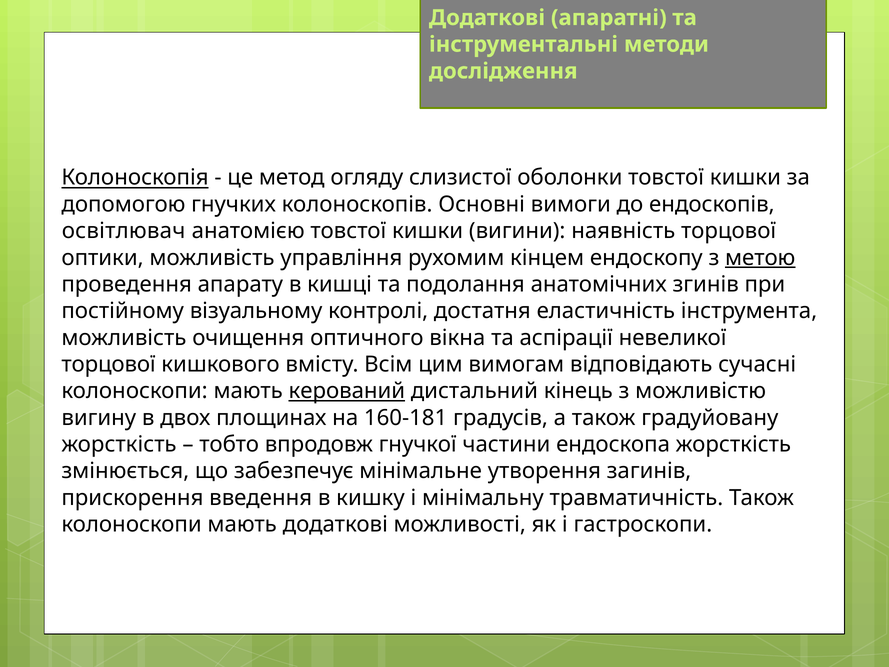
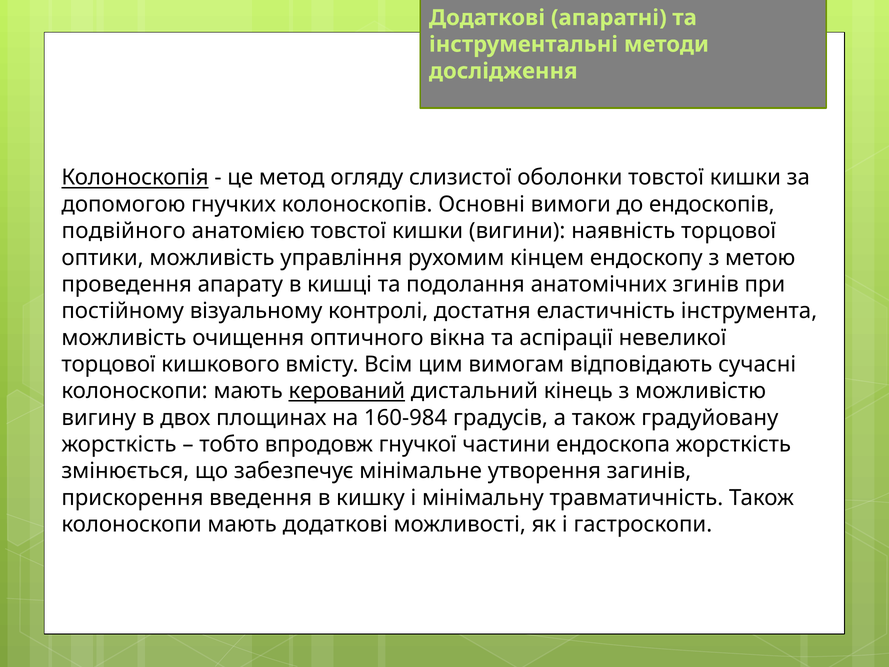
освітлювач: освітлювач -> подвійного (124, 231)
метою underline: present -> none (760, 258)
160-181: 160-181 -> 160-984 (406, 418)
